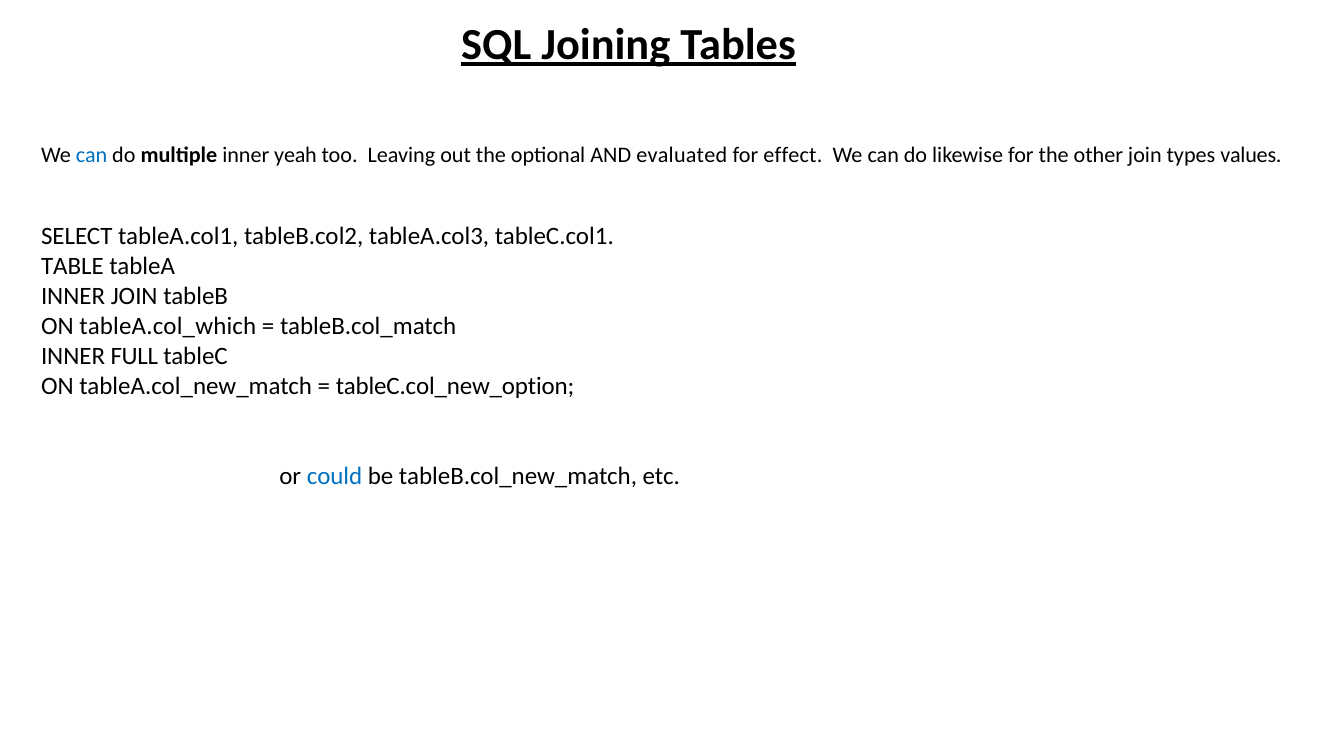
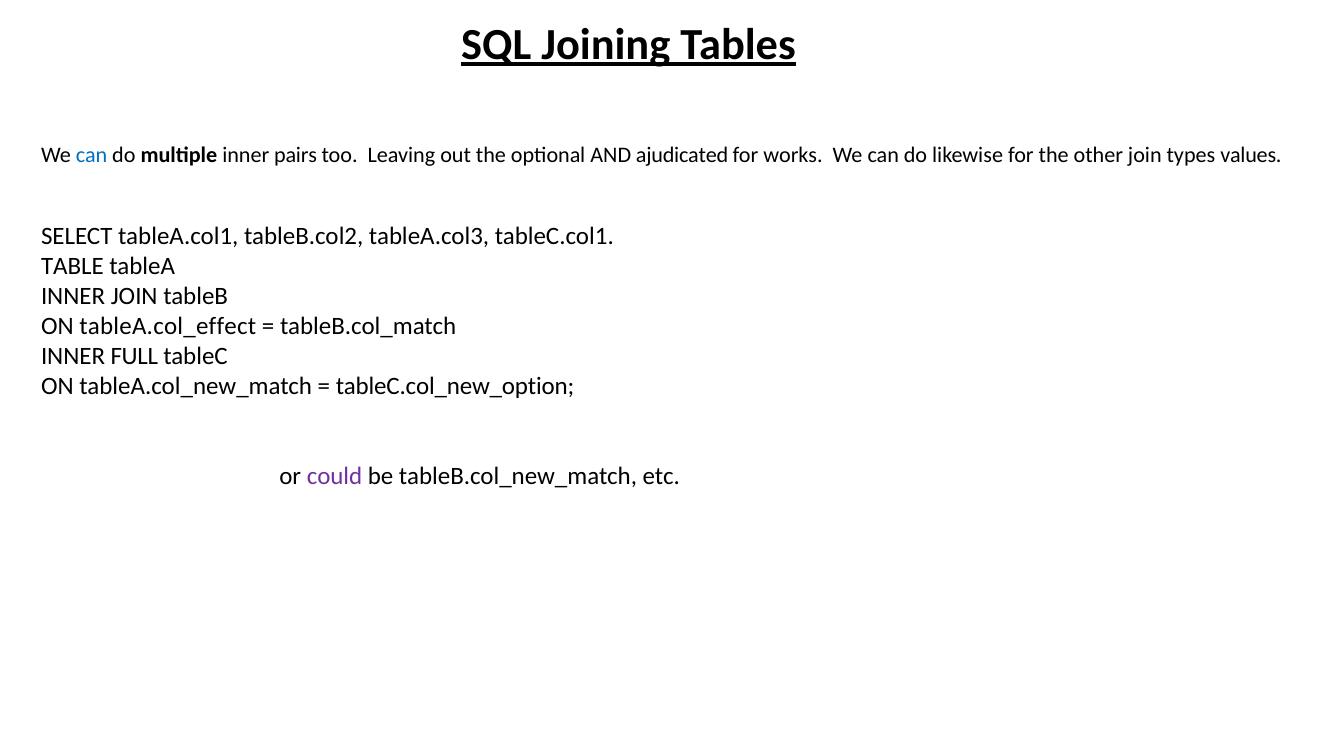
yeah: yeah -> pairs (296, 155)
evaluated: evaluated -> ajudicated (682, 155)
effect: effect -> works (793, 155)
tableA.col_which: tableA.col_which -> tableA.col_effect (168, 327)
could colour: blue -> purple (335, 477)
